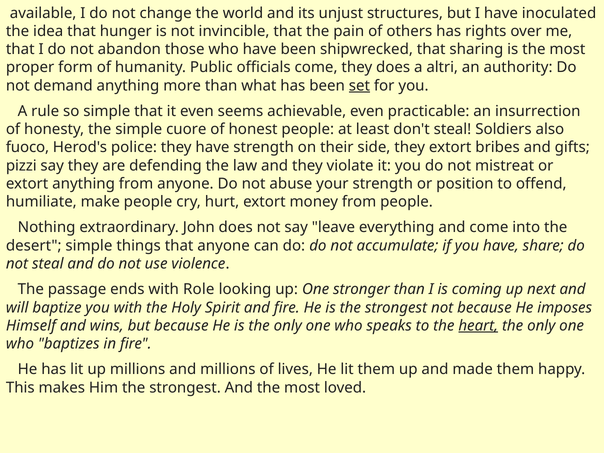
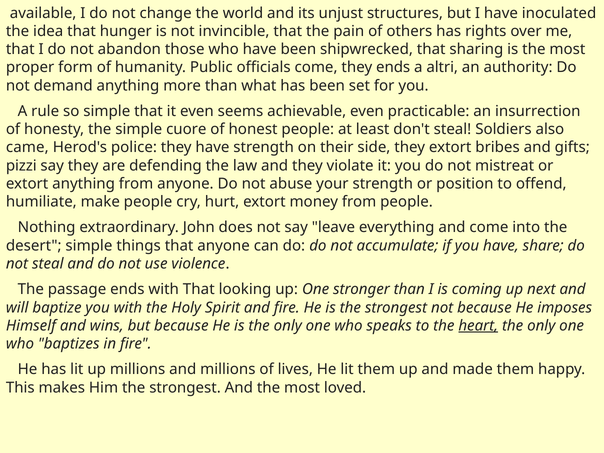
they does: does -> ends (393, 67)
set underline: present -> none (359, 86)
fuoco: fuoco -> came (27, 147)
with Role: Role -> That (199, 289)
